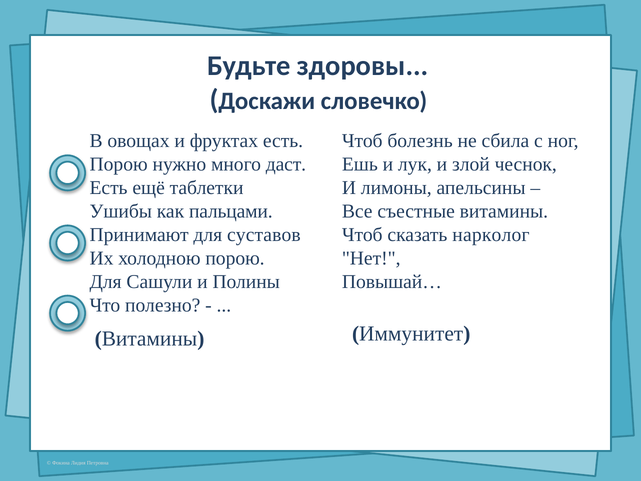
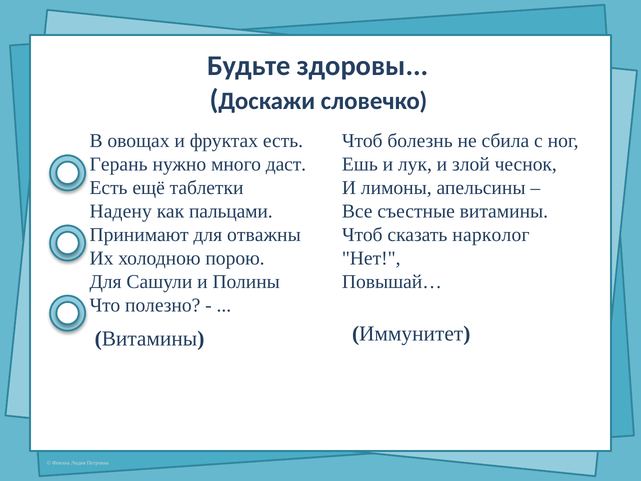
Порою: Порою -> Герань (119, 164)
Ушибы: Ушибы -> Надену (121, 211)
суставов: суставов -> отважны (264, 234)
